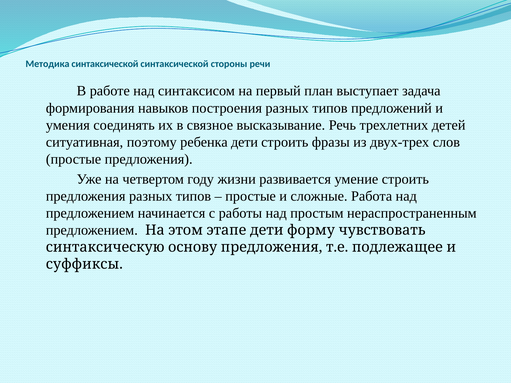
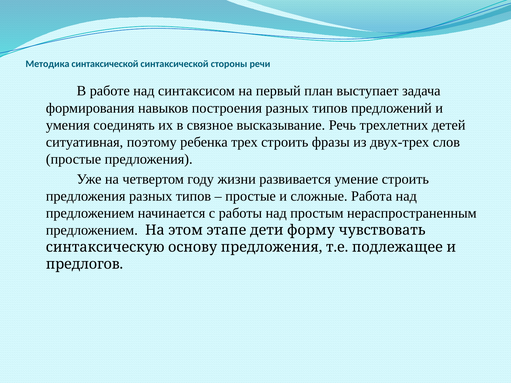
ребенка дети: дети -> трех (244, 142)
суффиксы: суффиксы -> предлогов (84, 264)
